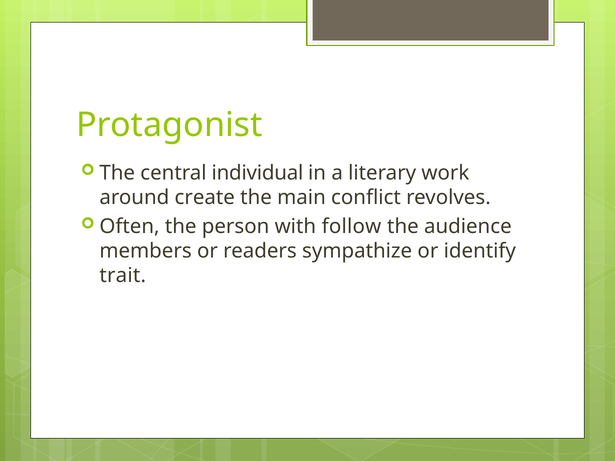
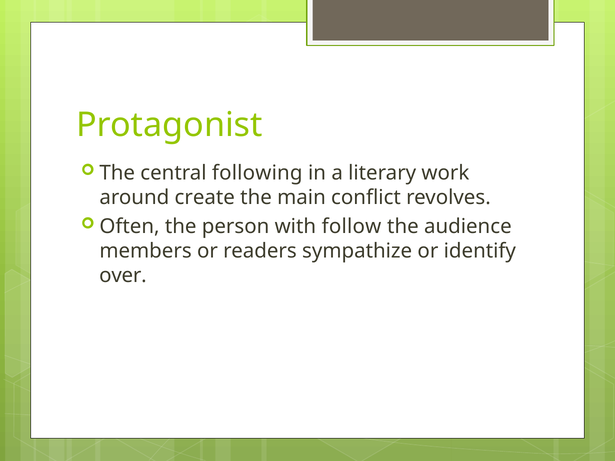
individual: individual -> following (257, 173)
trait: trait -> over (123, 276)
